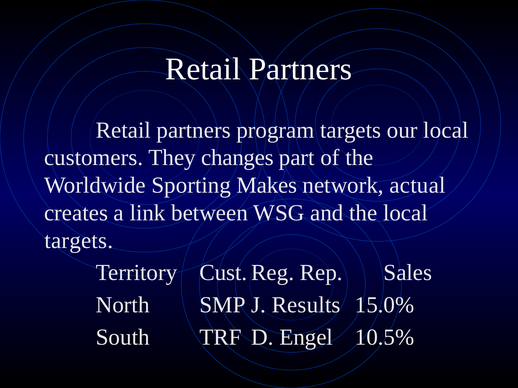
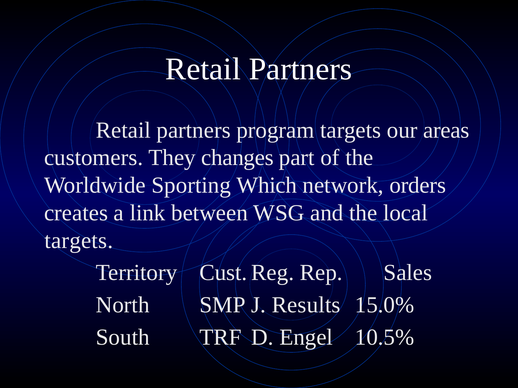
our local: local -> areas (446, 130)
Makes: Makes -> Which (267, 186)
actual: actual -> orders (418, 186)
